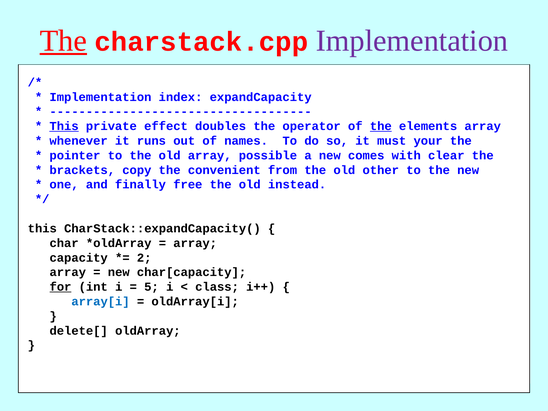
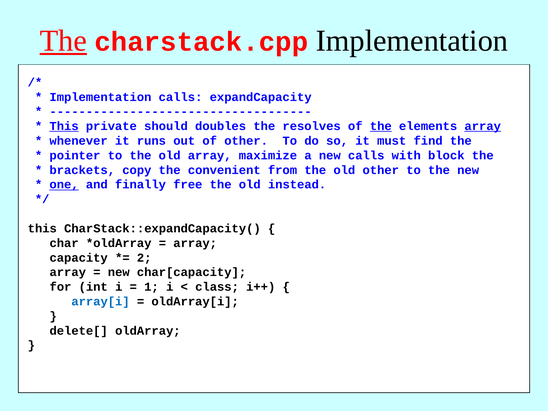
Implementation colour: purple -> black (412, 41)
index: index -> calls (181, 97)
effect: effect -> should (166, 126)
operator: operator -> resolves (312, 126)
array underline: none -> present (483, 126)
of names: names -> other (246, 141)
your: your -> find (428, 141)
possible: possible -> maximize (268, 155)
new comes: comes -> calls (366, 155)
clear: clear -> block (446, 155)
one underline: none -> present (64, 185)
for underline: present -> none (60, 287)
5: 5 -> 1 (151, 287)
